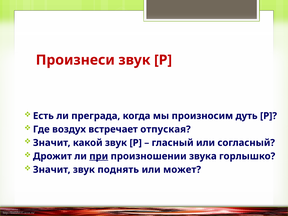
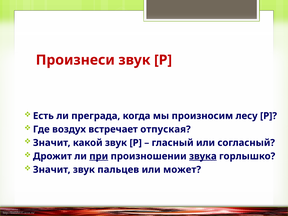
дуть: дуть -> лесу (247, 116)
звука underline: none -> present (203, 156)
поднять: поднять -> пальцев (118, 170)
